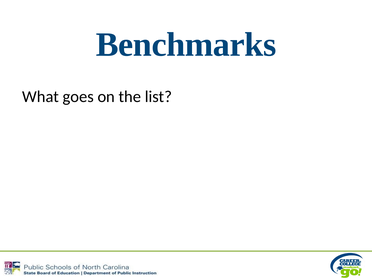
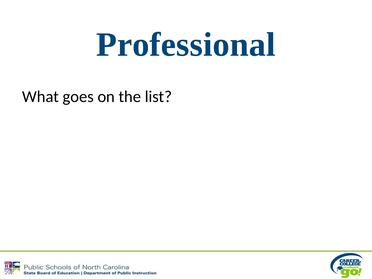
Benchmarks: Benchmarks -> Professional (186, 45)
